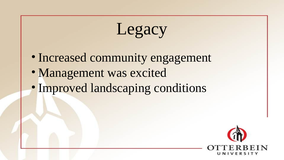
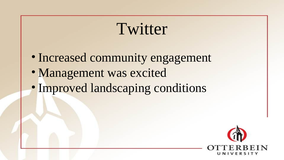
Legacy: Legacy -> Twitter (142, 29)
